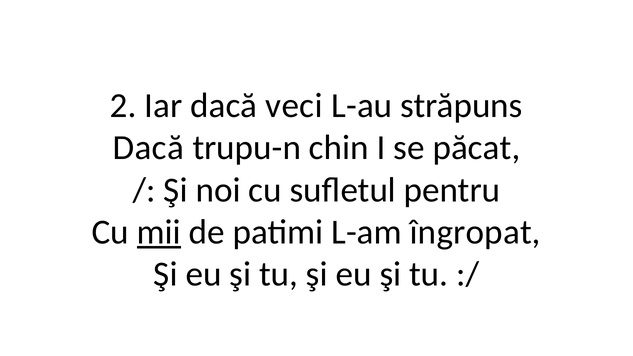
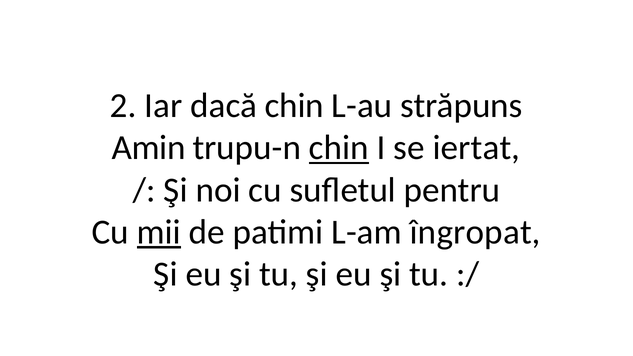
dacă veci: veci -> chin (294, 106)
Dacă: Dacă -> Amin (149, 148)
chin underline: none -> present (339, 148)
păcat: păcat -> iertat (476, 148)
